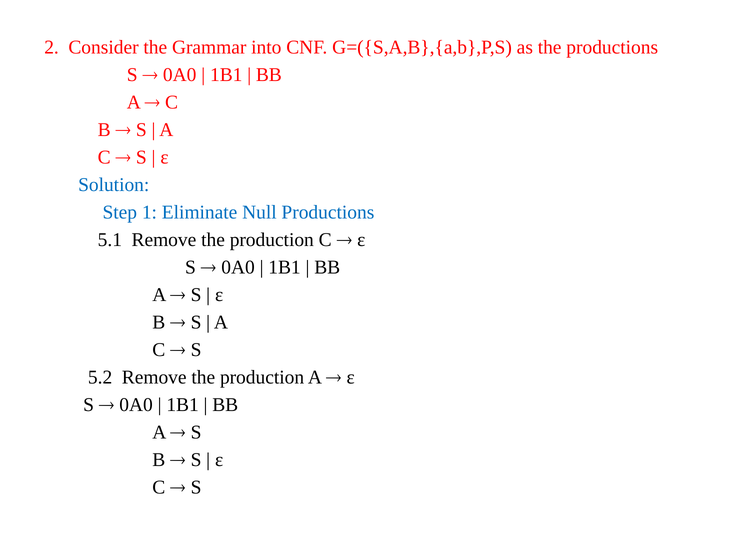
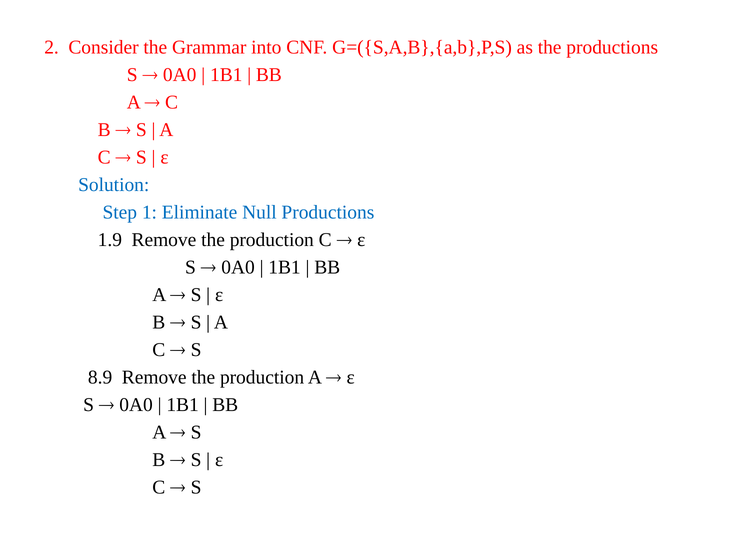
5.1: 5.1 -> 1.9 (110, 240)
5.2: 5.2 -> 8.9 (100, 377)
